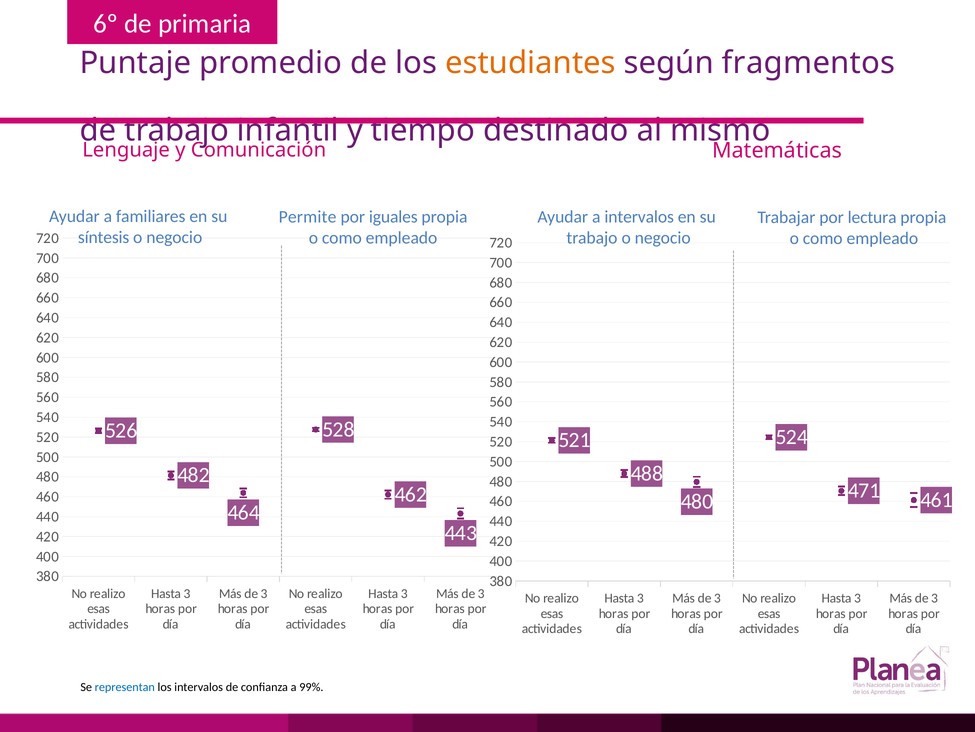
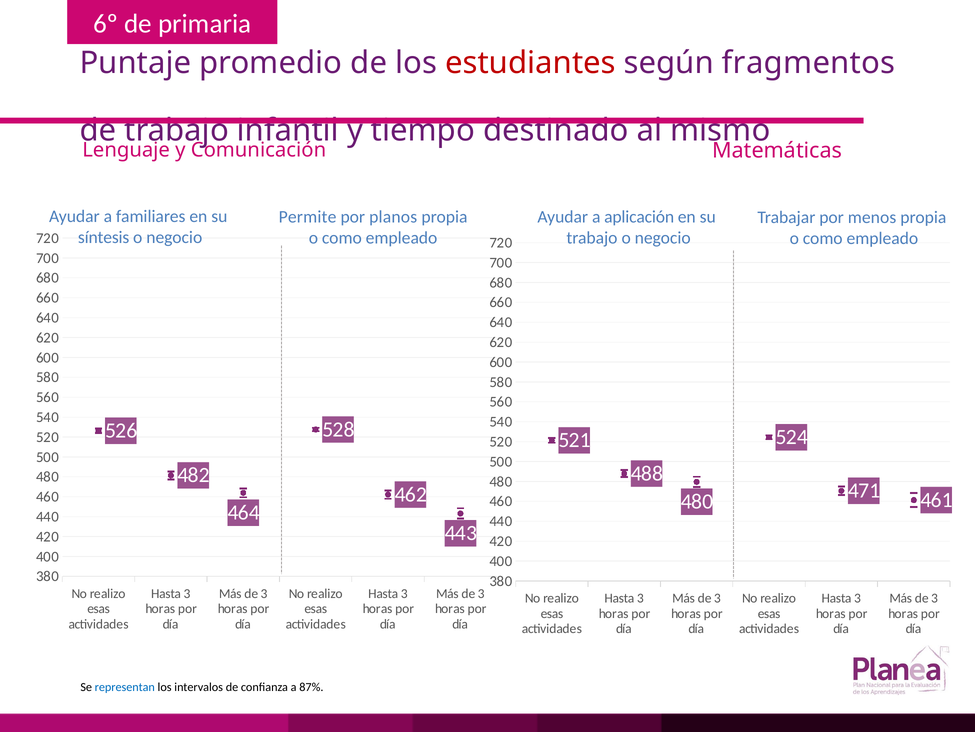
estudiantes colour: orange -> red (530, 63)
iguales: iguales -> planos (393, 217)
a intervalos: intervalos -> aplicación (639, 217)
lectura: lectura -> menos (872, 217)
99%: 99% -> 87% (311, 686)
